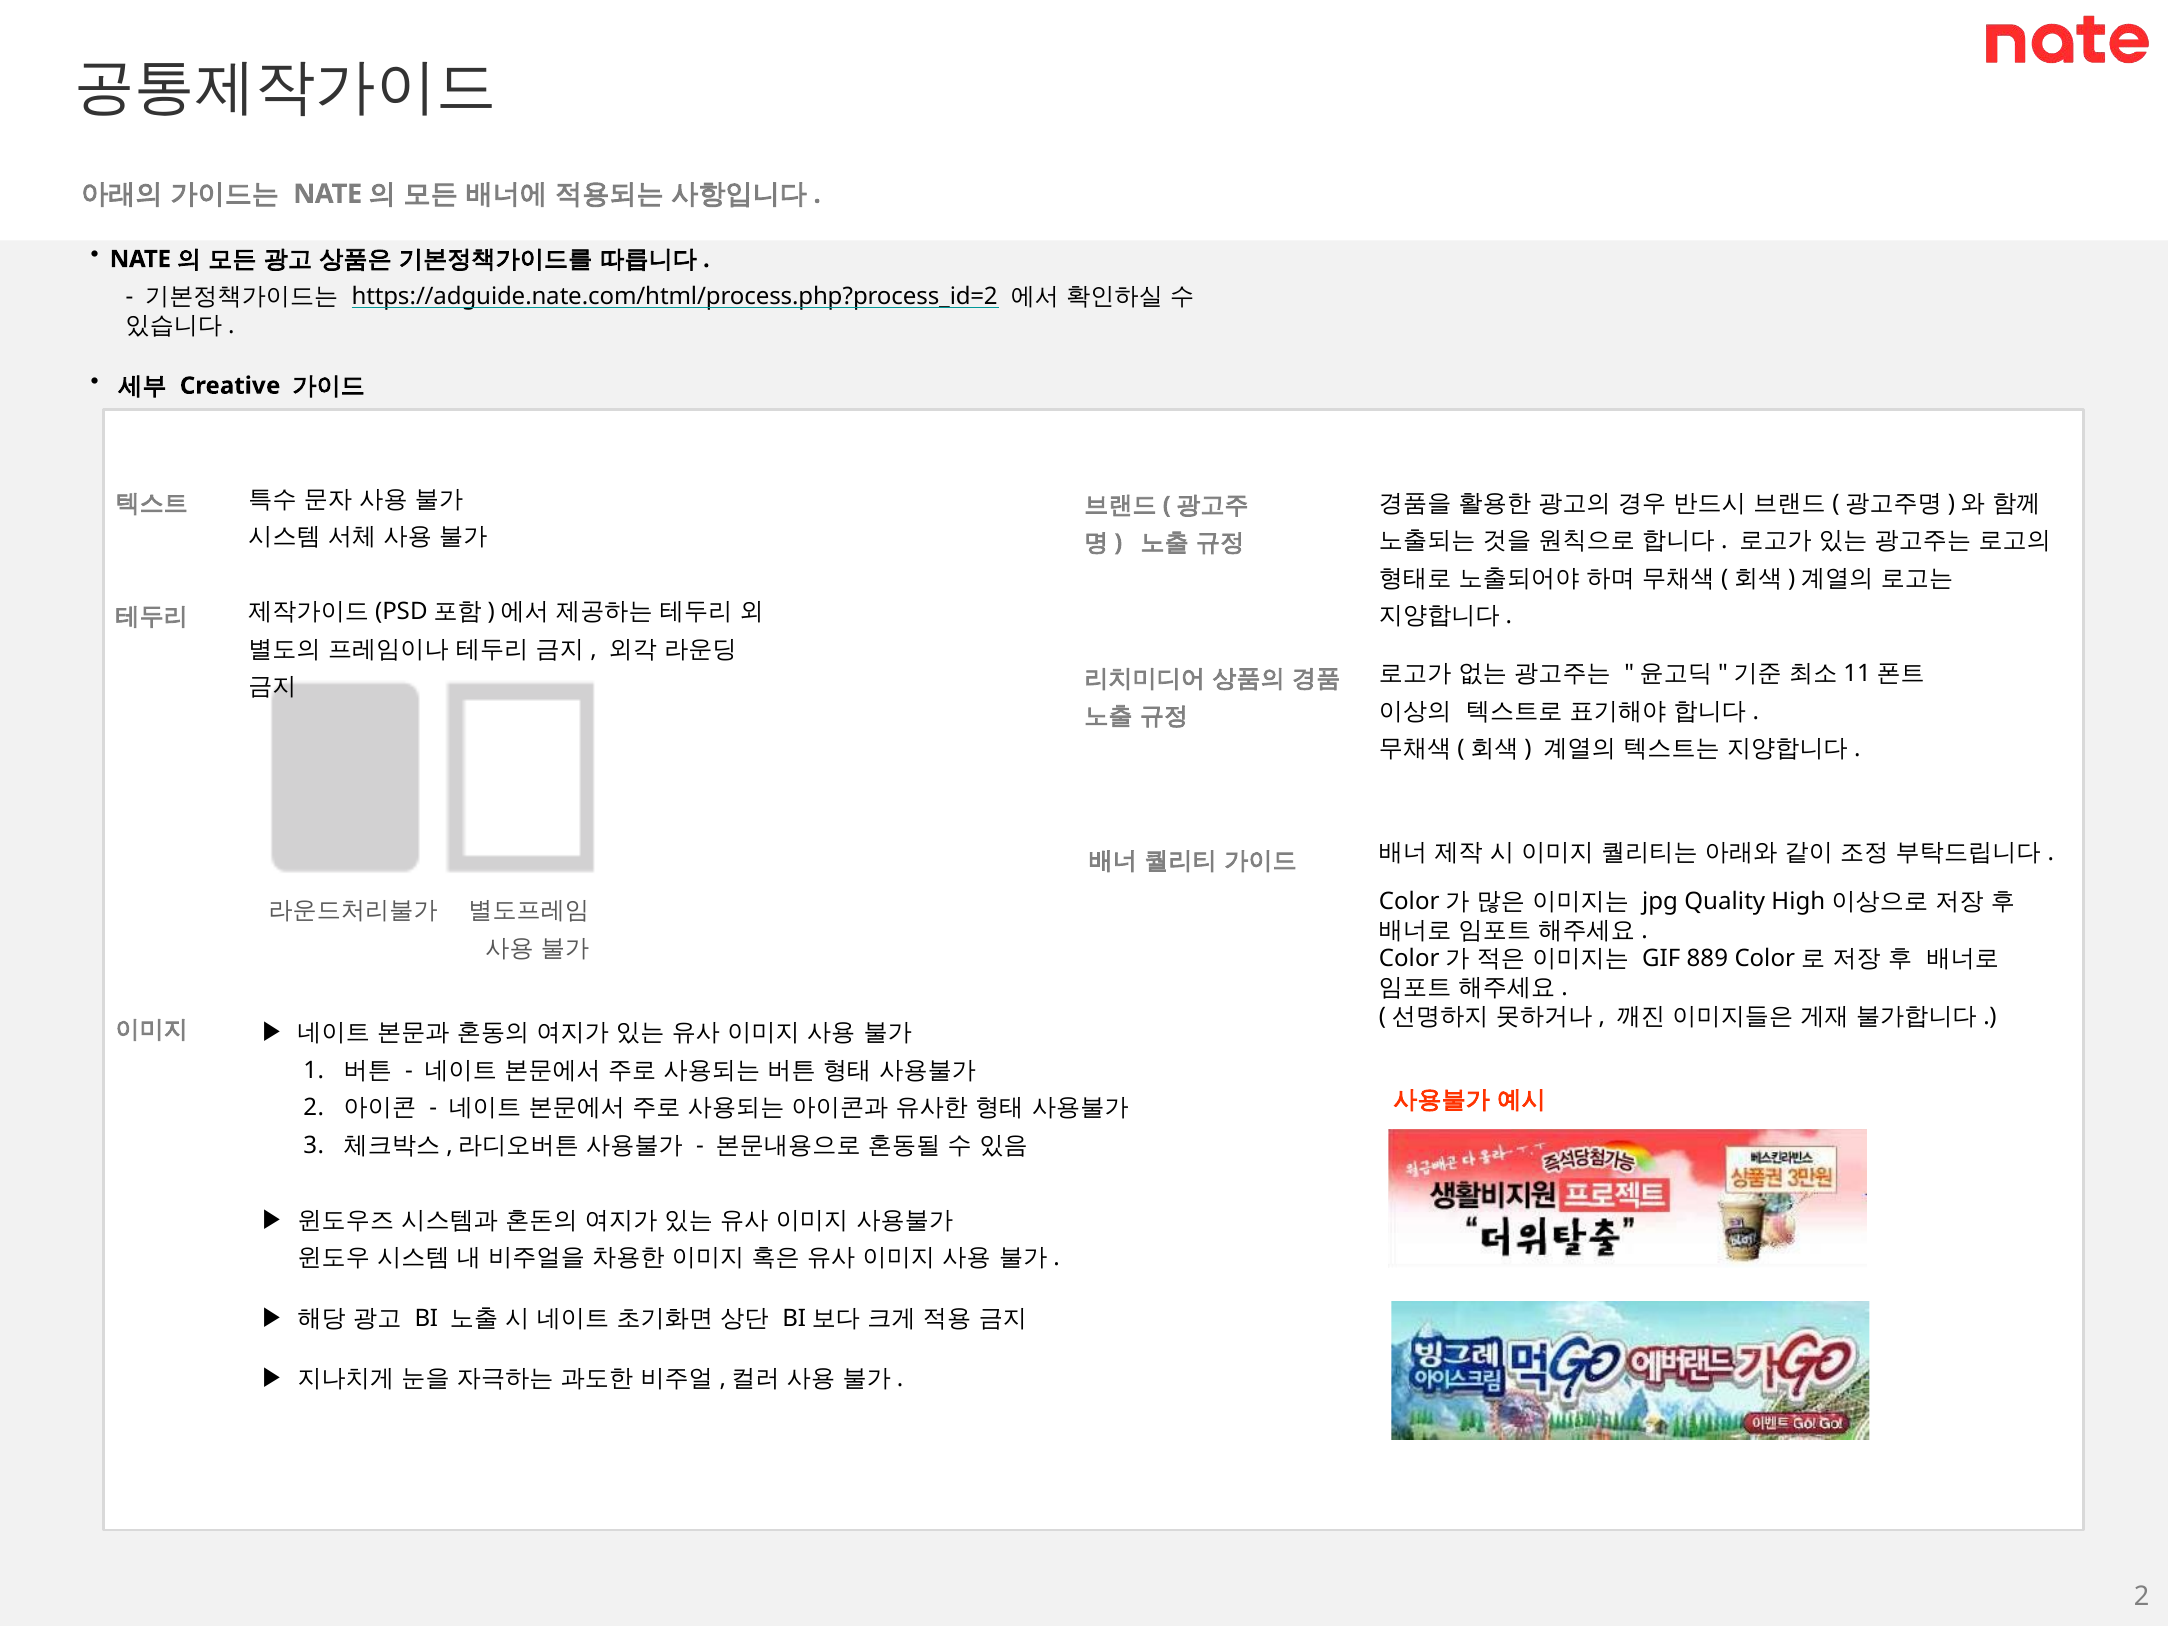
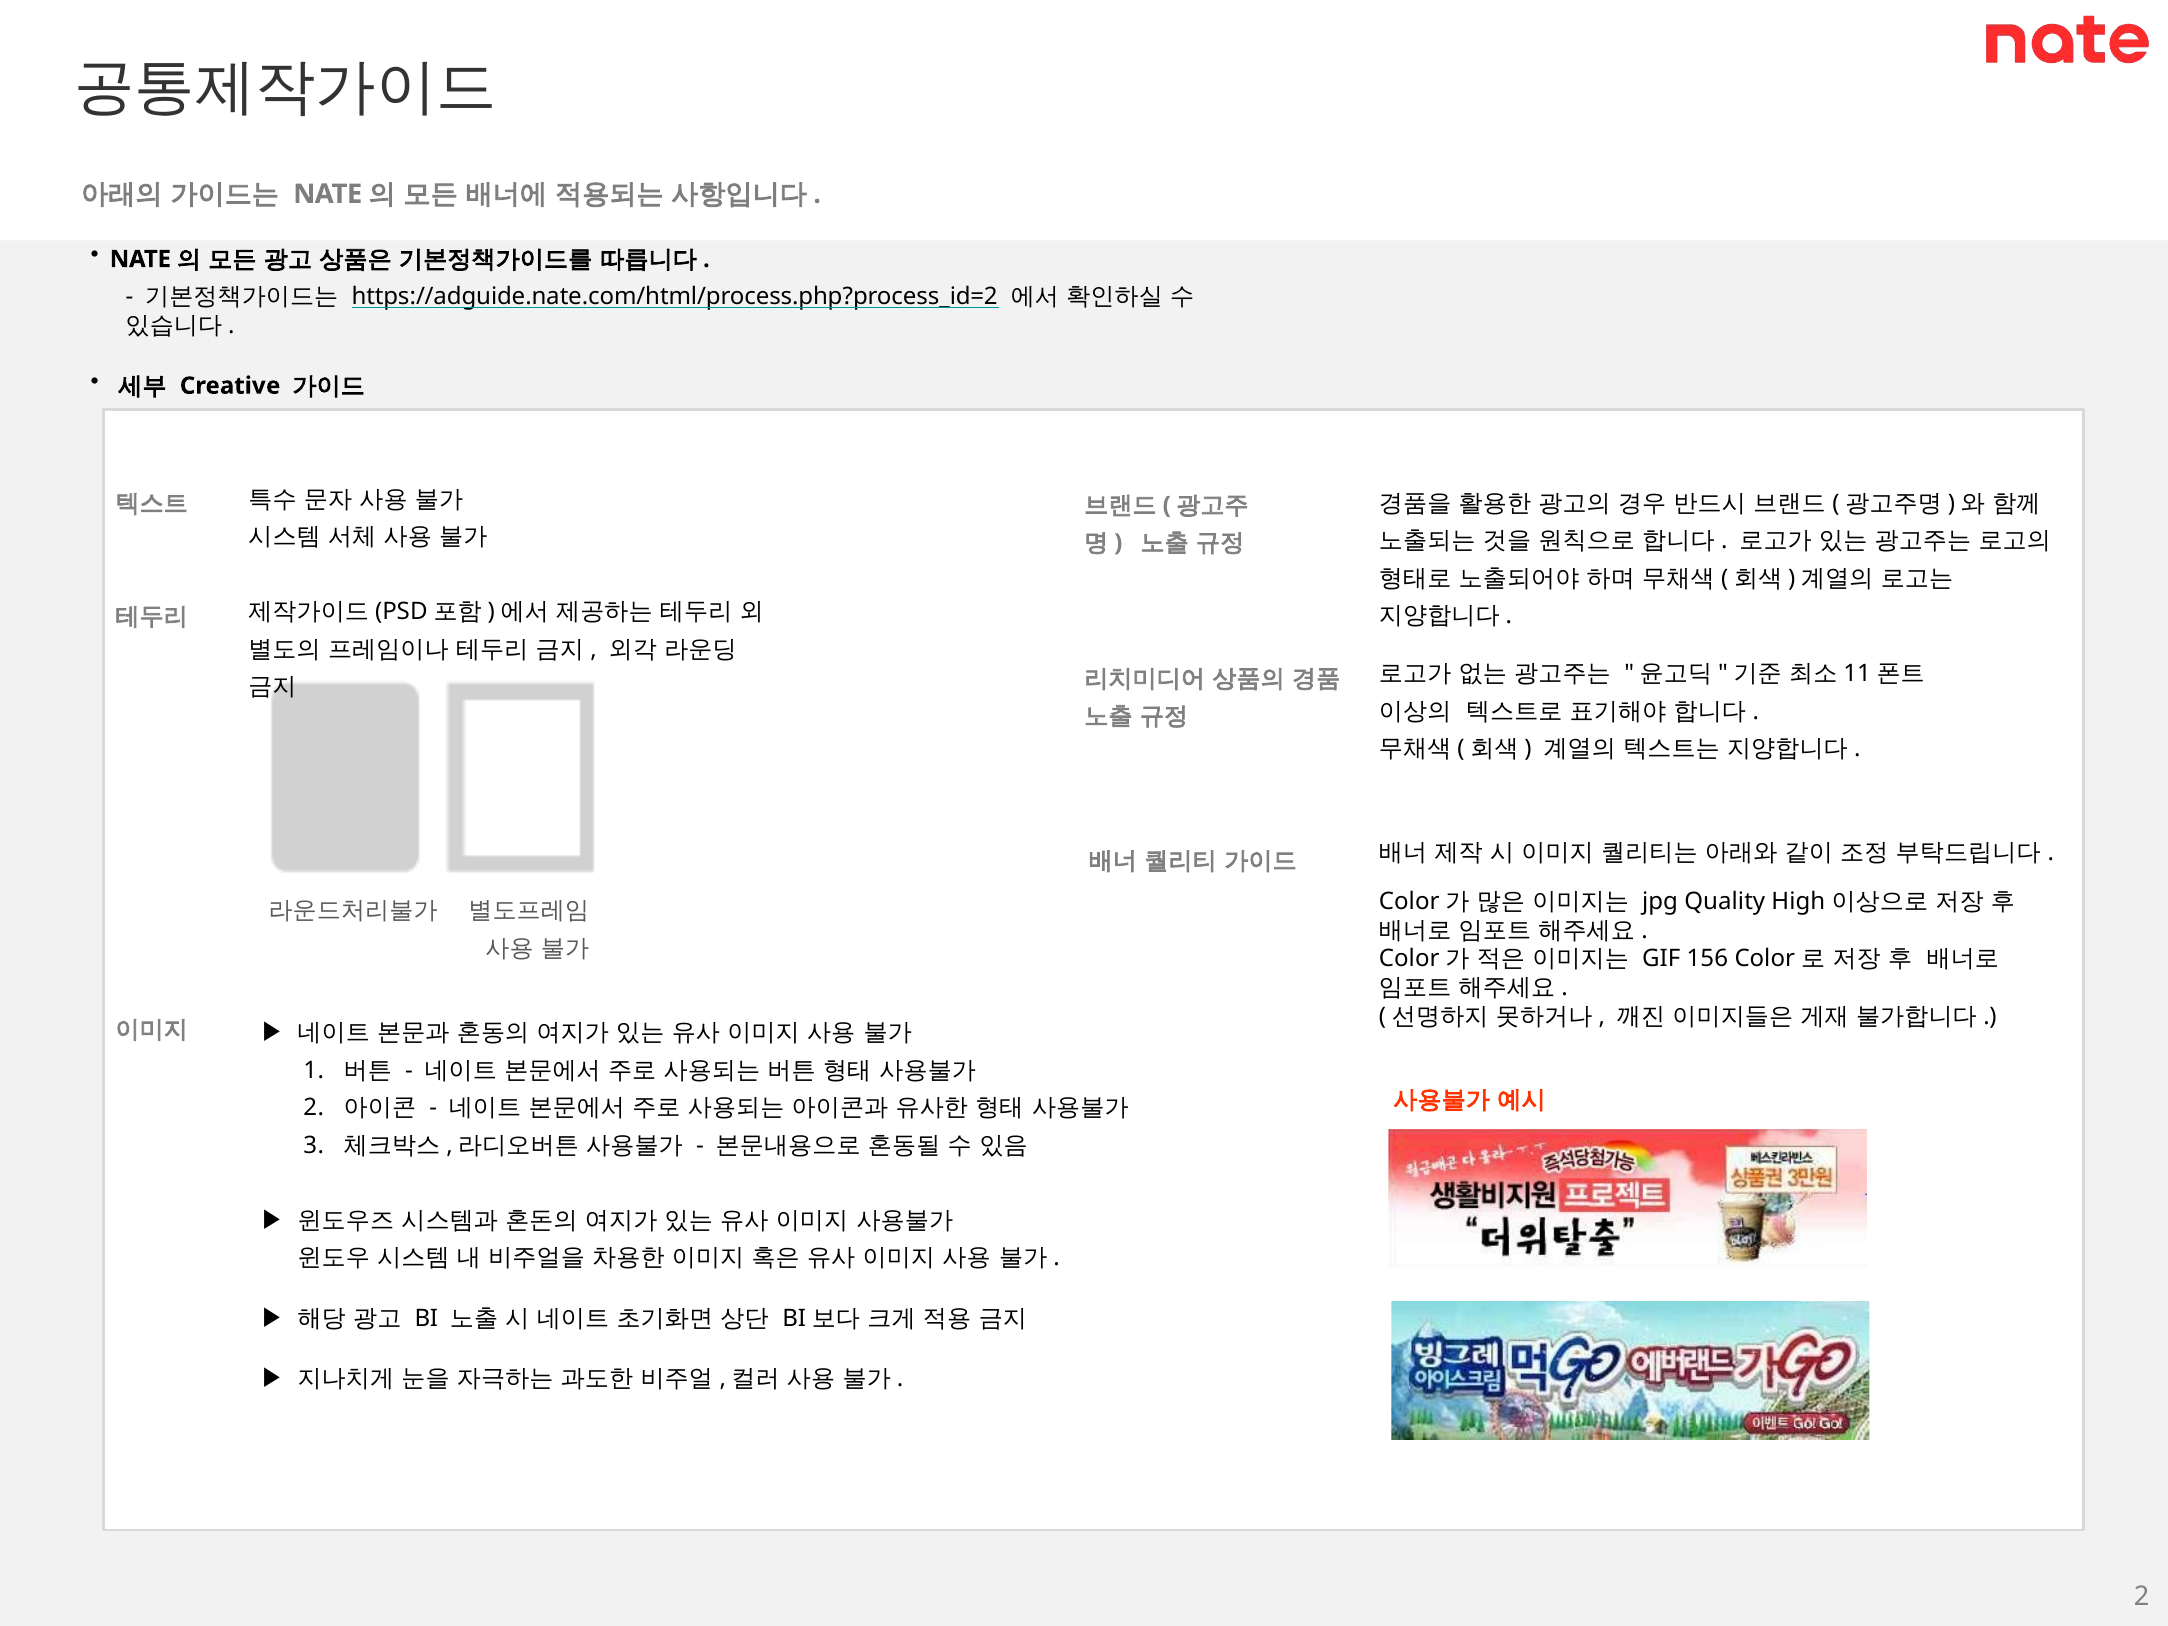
889: 889 -> 156 (1707, 959)
